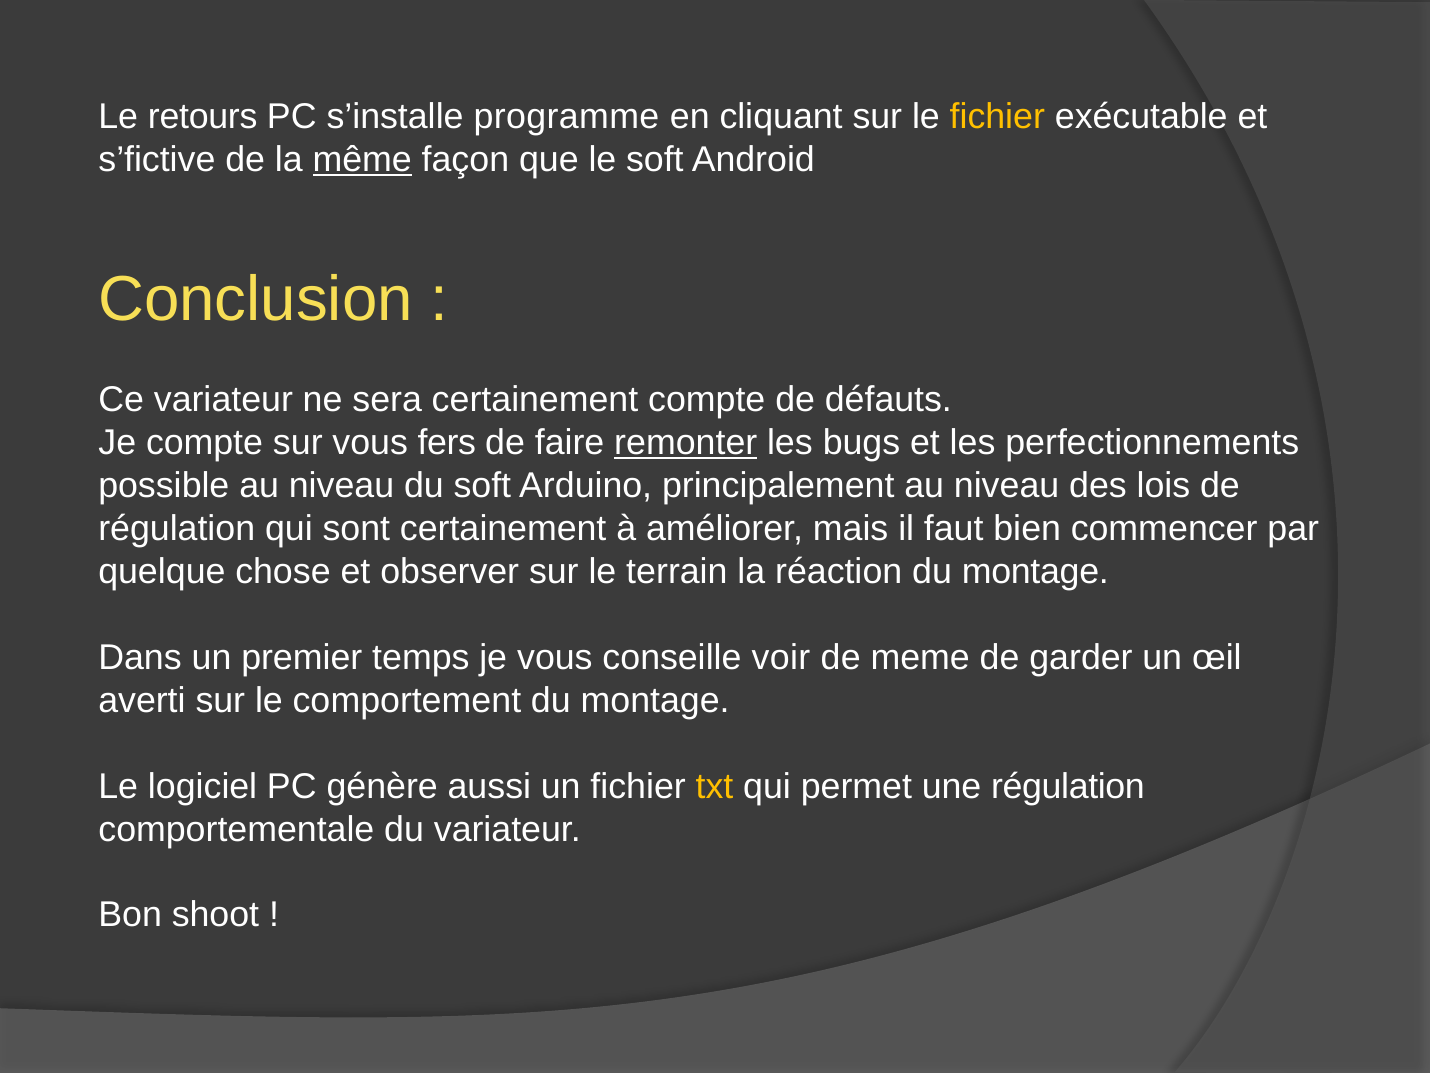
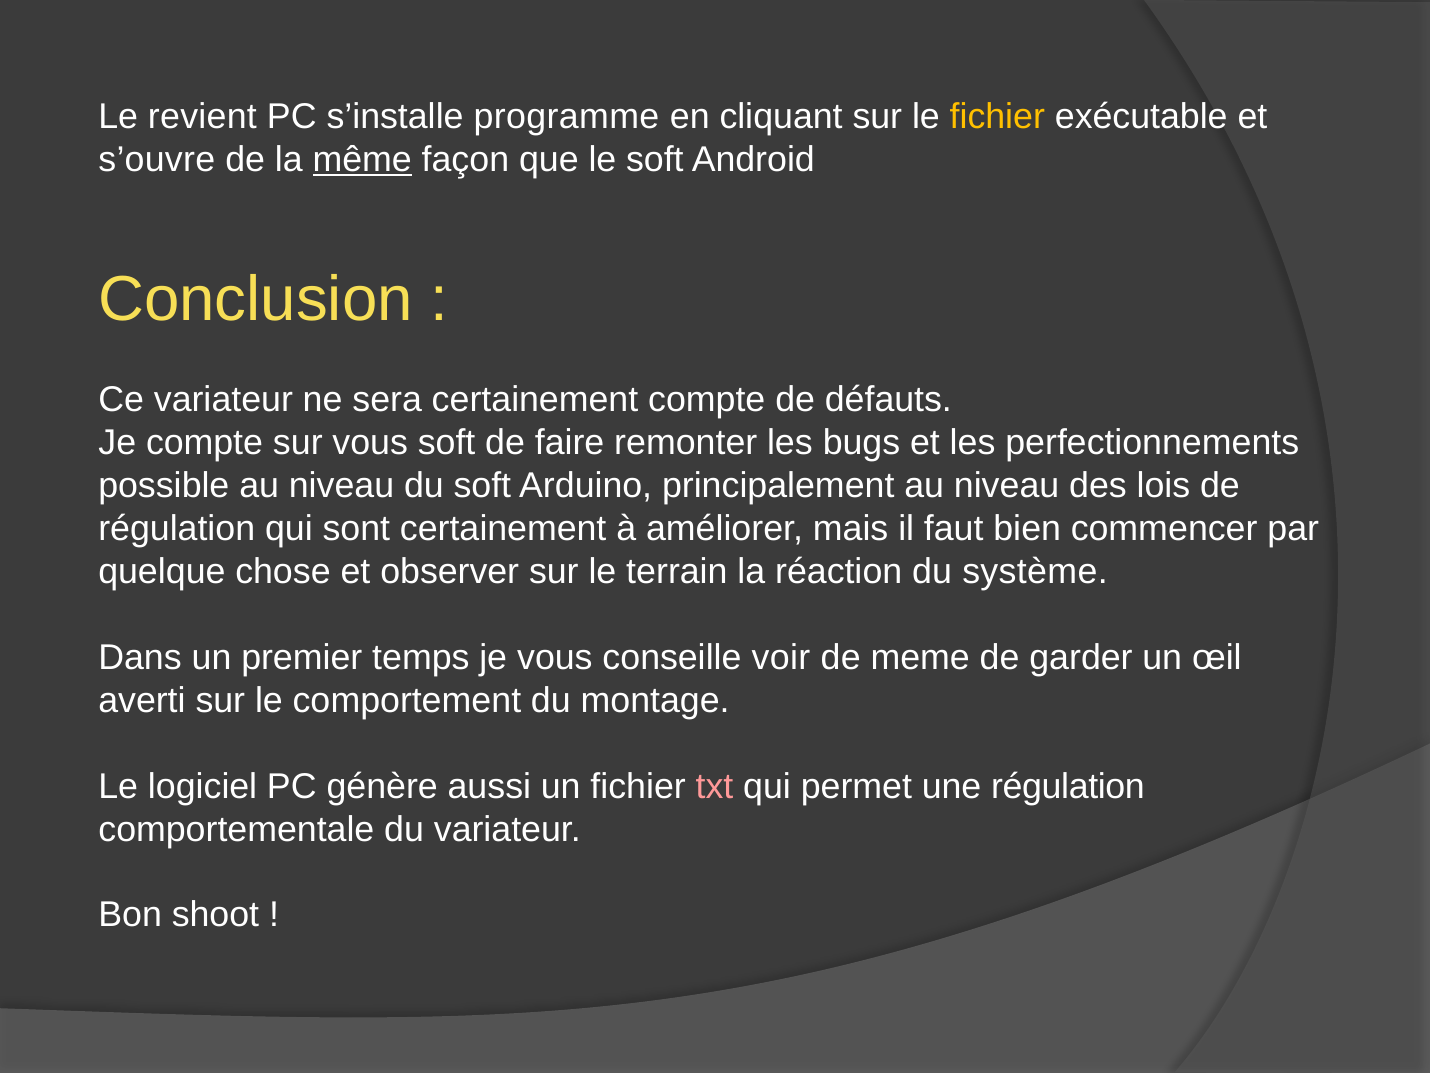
retours: retours -> revient (202, 117)
s’fictive: s’fictive -> s’ouvre (157, 160)
vous fers: fers -> soft (447, 443)
remonter underline: present -> none (686, 443)
réaction du montage: montage -> système (1035, 571)
txt colour: yellow -> pink (714, 786)
